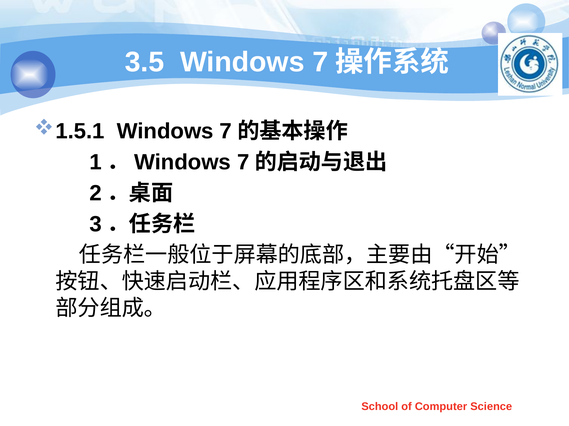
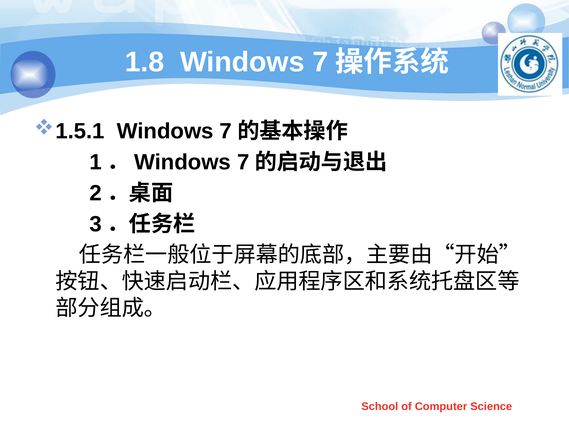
3.5: 3.5 -> 1.8 (145, 62)
